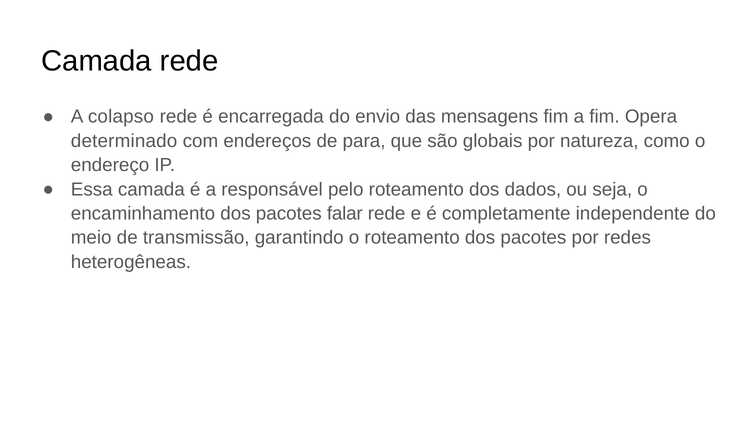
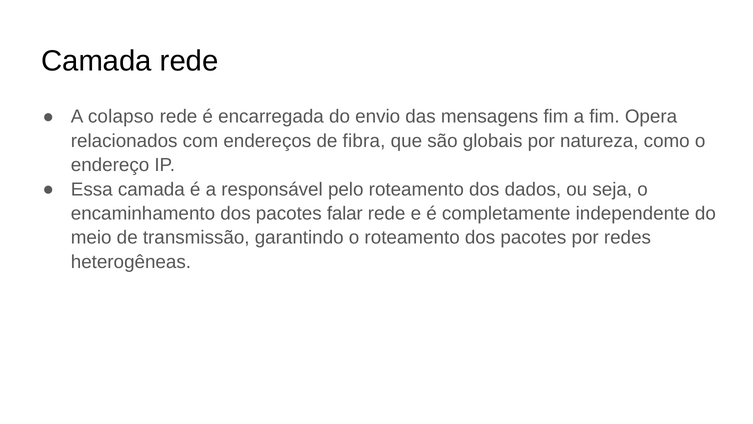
determinado: determinado -> relacionados (124, 141)
para: para -> fibra (364, 141)
